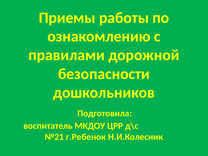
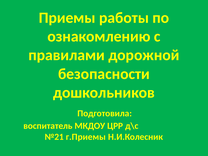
г.Ребенок: г.Ребенок -> г.Приемы (86, 137)
